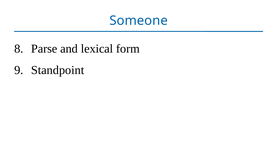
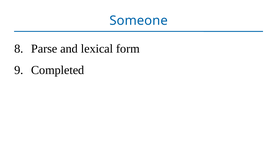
Standpoint: Standpoint -> Completed (58, 70)
